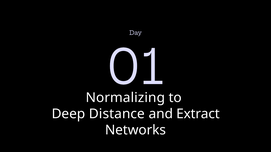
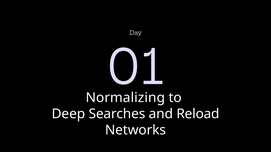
Distance: Distance -> Searches (117, 114)
Extract: Extract -> Reload (198, 114)
